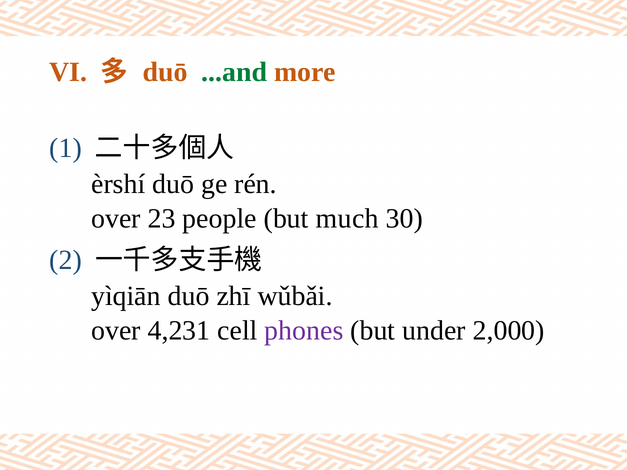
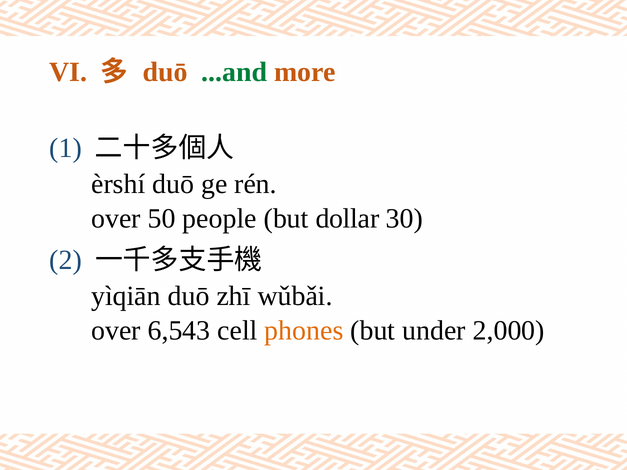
23: 23 -> 50 (162, 219)
much: much -> dollar (347, 219)
4,231: 4,231 -> 6,543 (179, 330)
phones colour: purple -> orange (304, 330)
